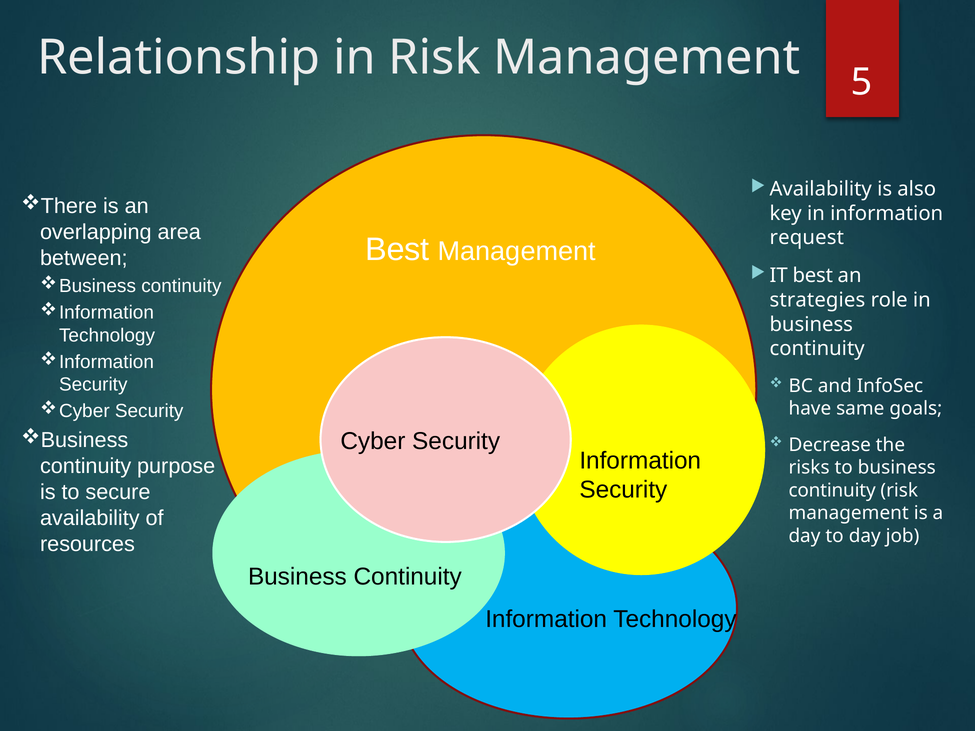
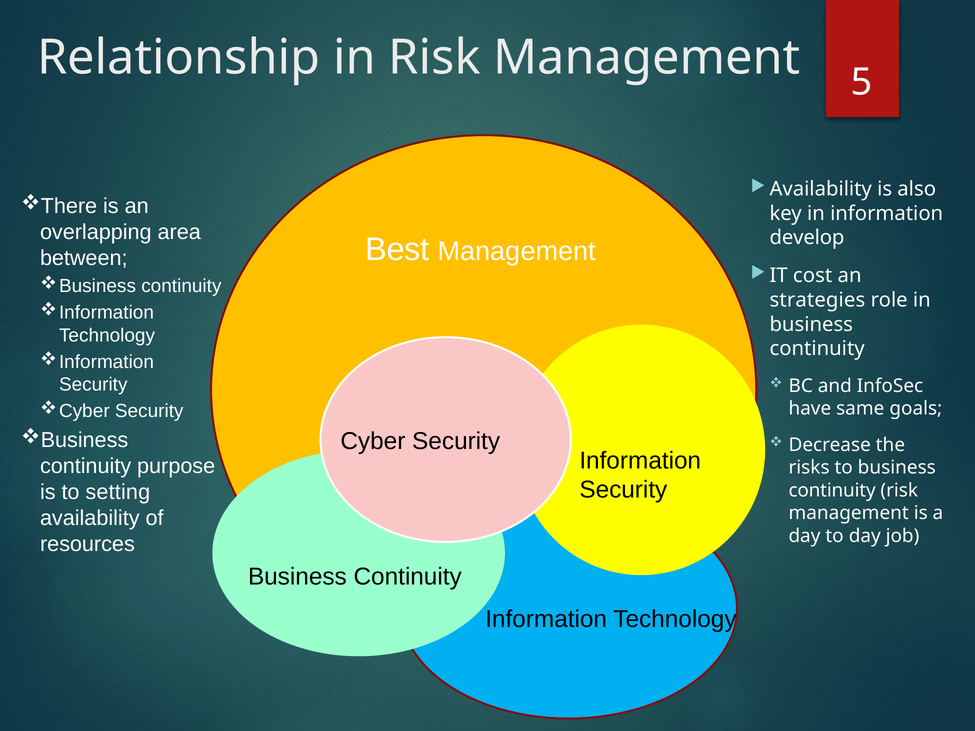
request: request -> develop (807, 238)
IT best: best -> cost (813, 276)
secure: secure -> setting (118, 492)
